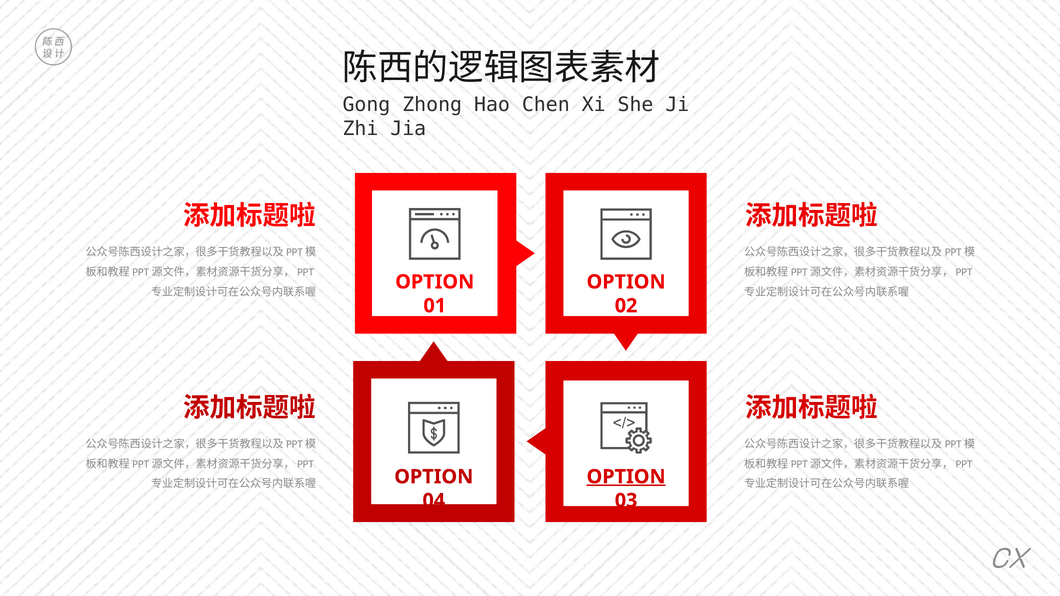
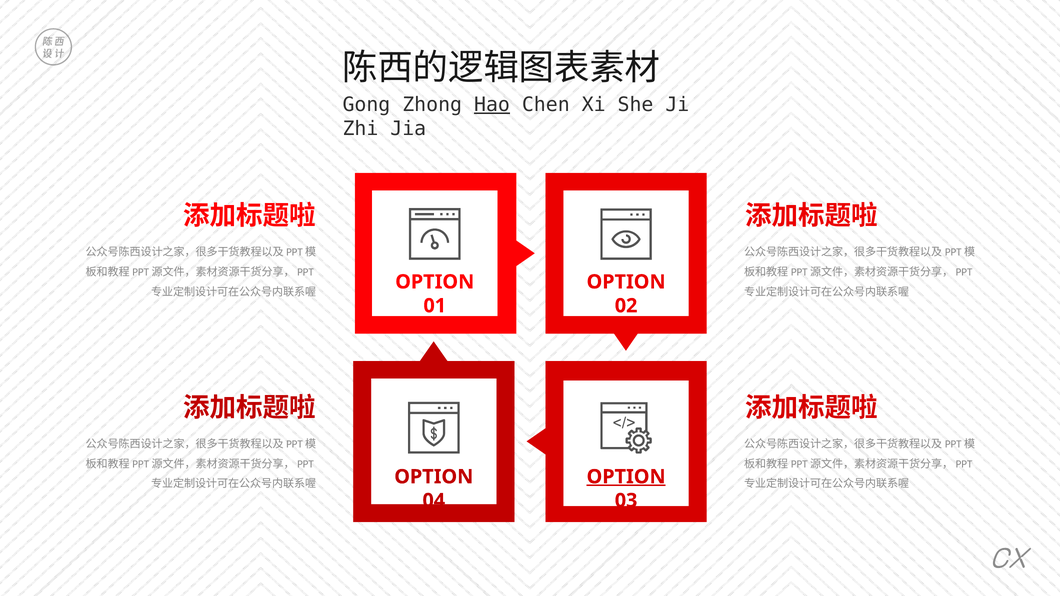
Hao underline: none -> present (492, 105)
